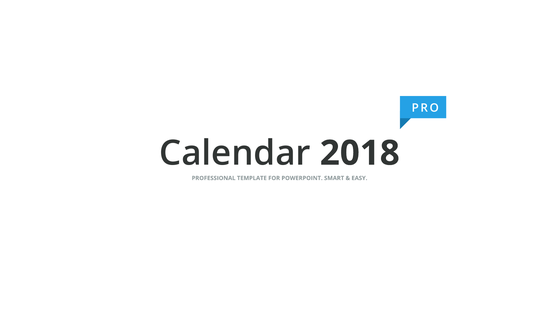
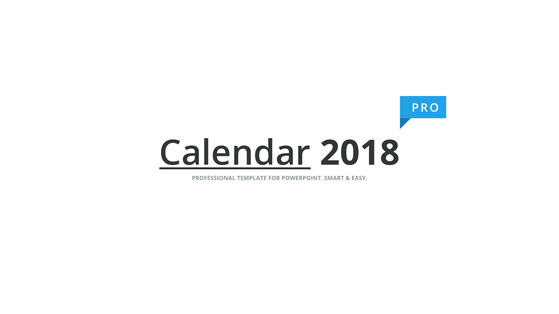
Calendar underline: none -> present (235, 153)
